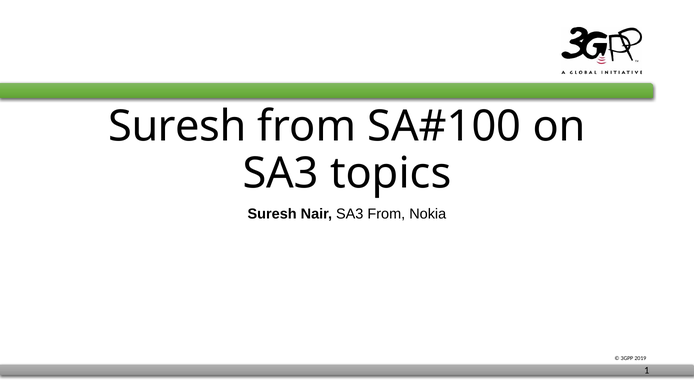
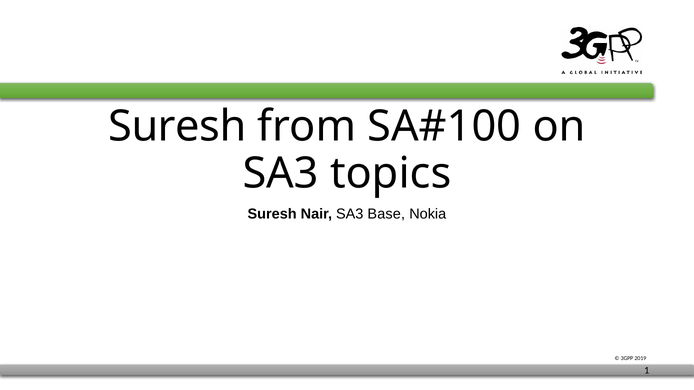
SA3 From: From -> Base (386, 214)
